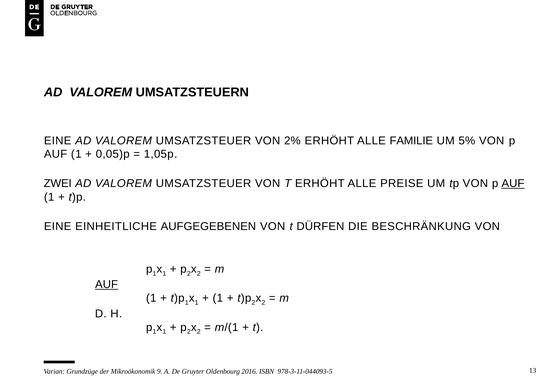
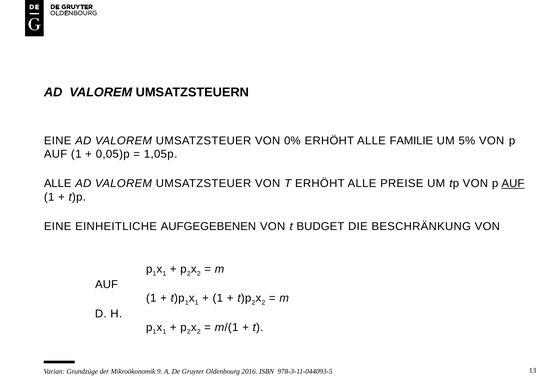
2%: 2% -> 0% (292, 141)
ZWEI: ZWEI -> ALLE (58, 183)
DÜRFEN: DÜRFEN -> BUDGET (320, 226)
AUF underline: present -> none (107, 284)
